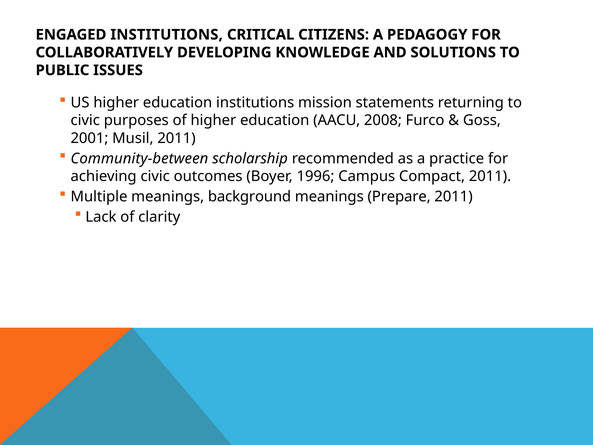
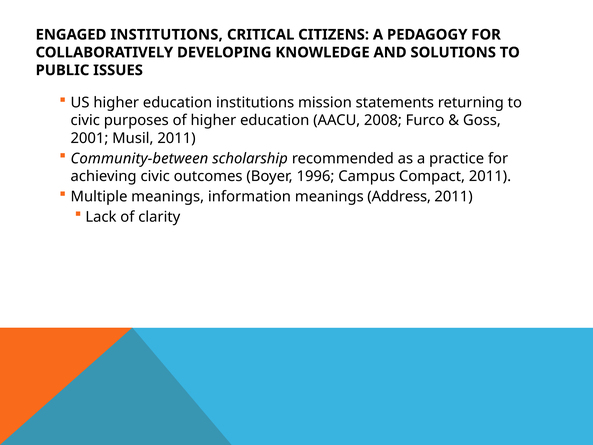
background: background -> information (249, 196)
Prepare: Prepare -> Address (399, 196)
